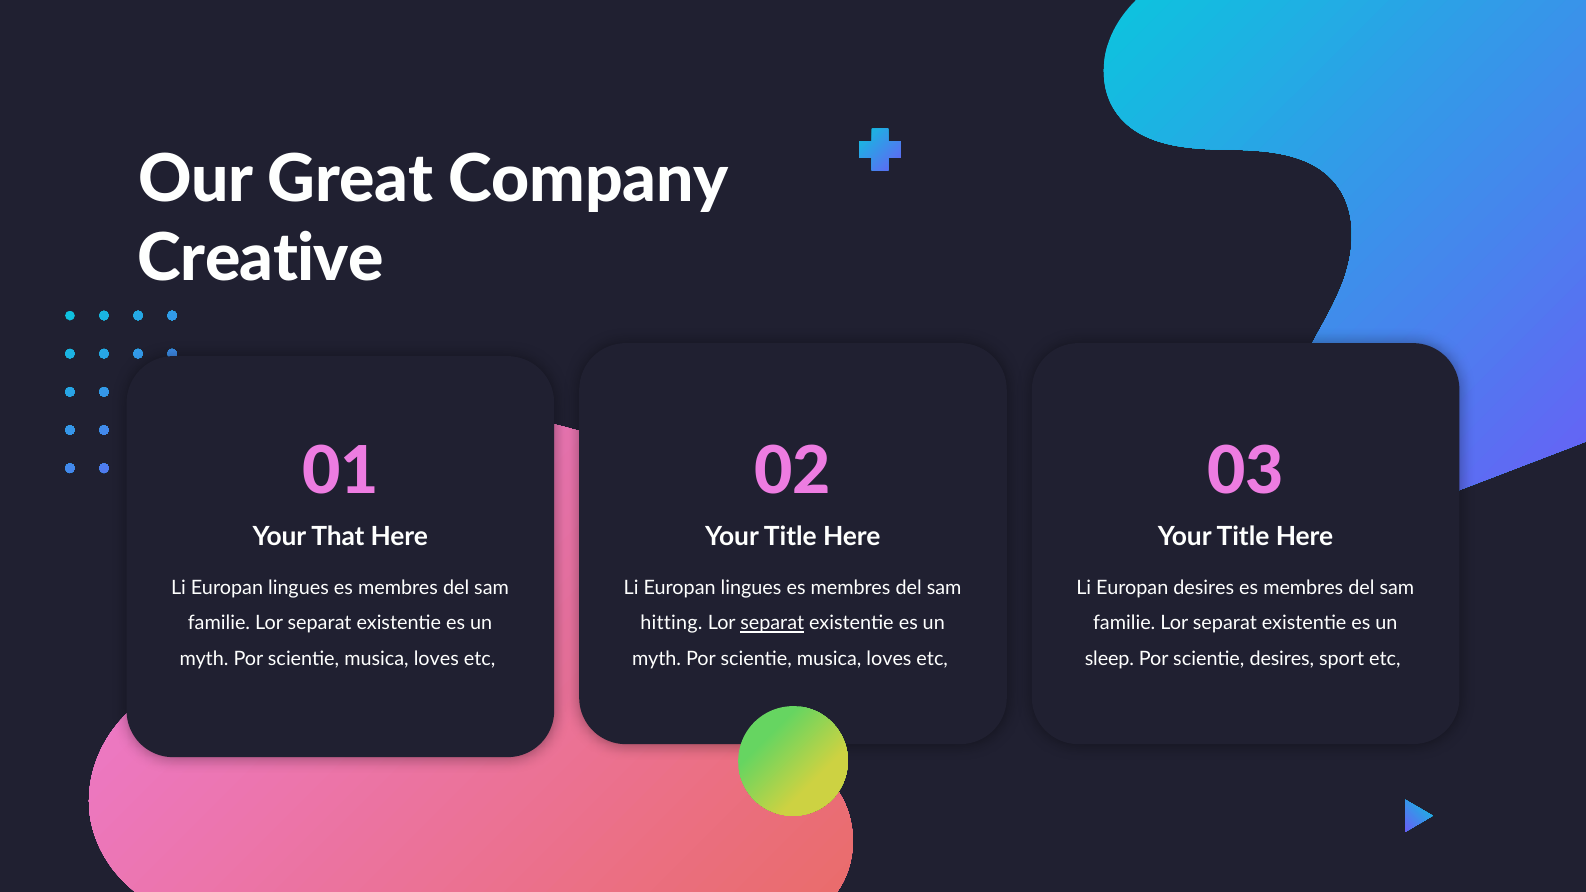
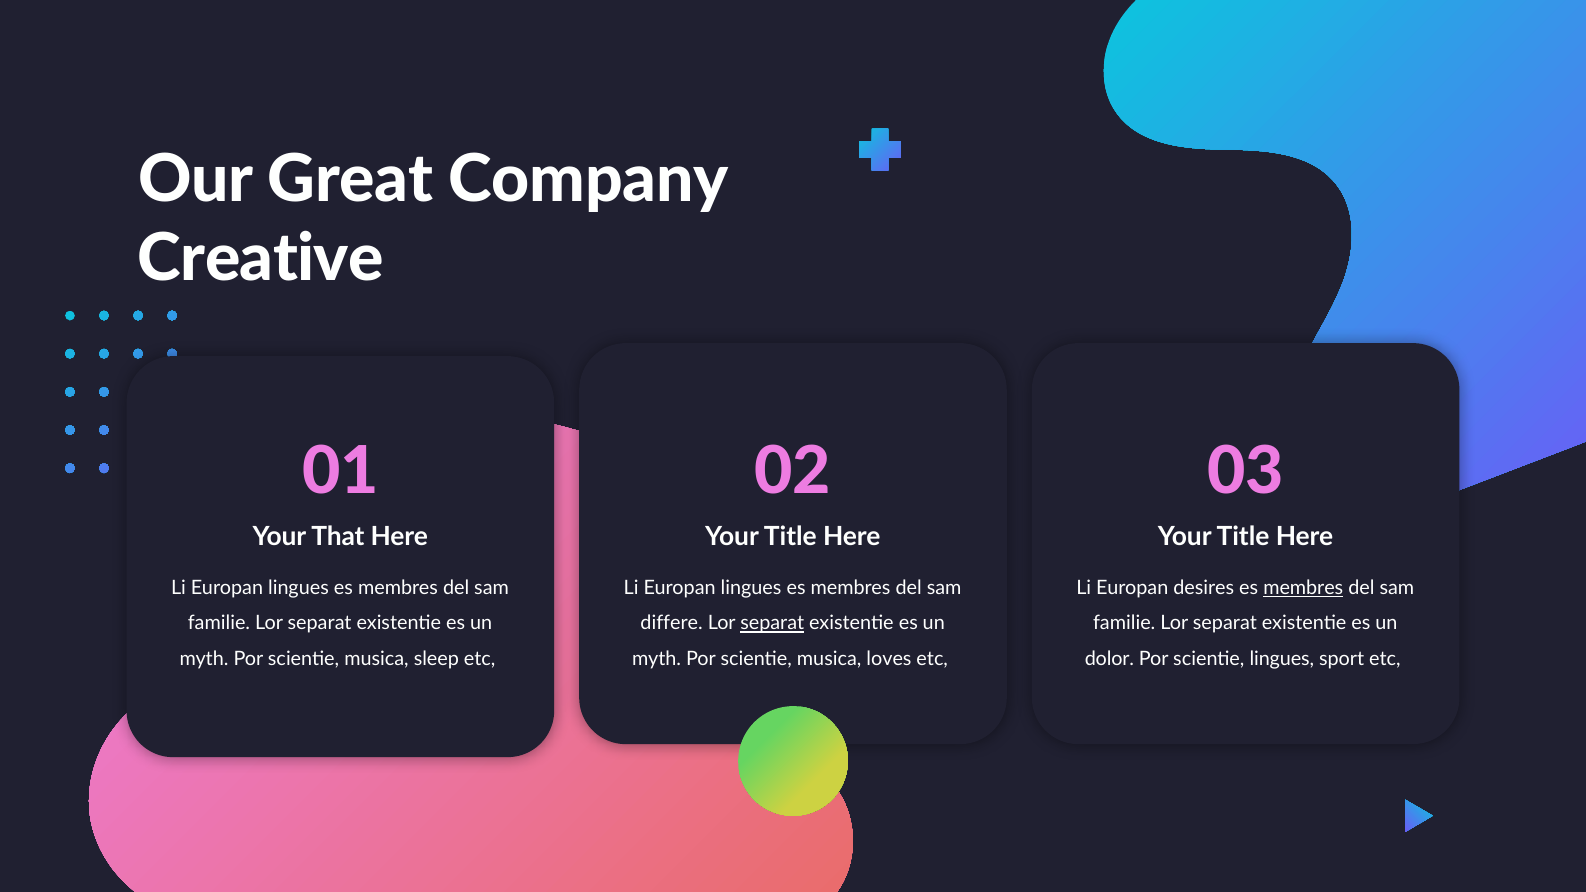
membres underline: none -> present (1303, 588)
hitting: hitting -> differe (672, 623)
loves: loves -> sleep (436, 659)
sleep: sleep -> dolor (1109, 659)
scientie desires: desires -> lingues (1282, 659)
